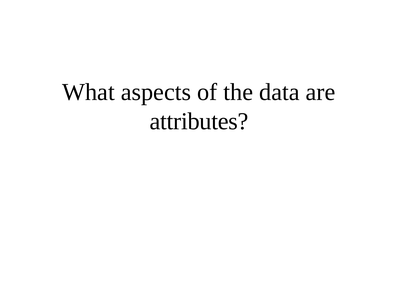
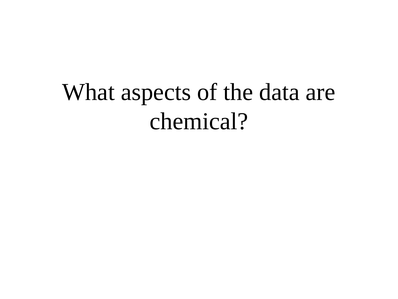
attributes: attributes -> chemical (199, 121)
